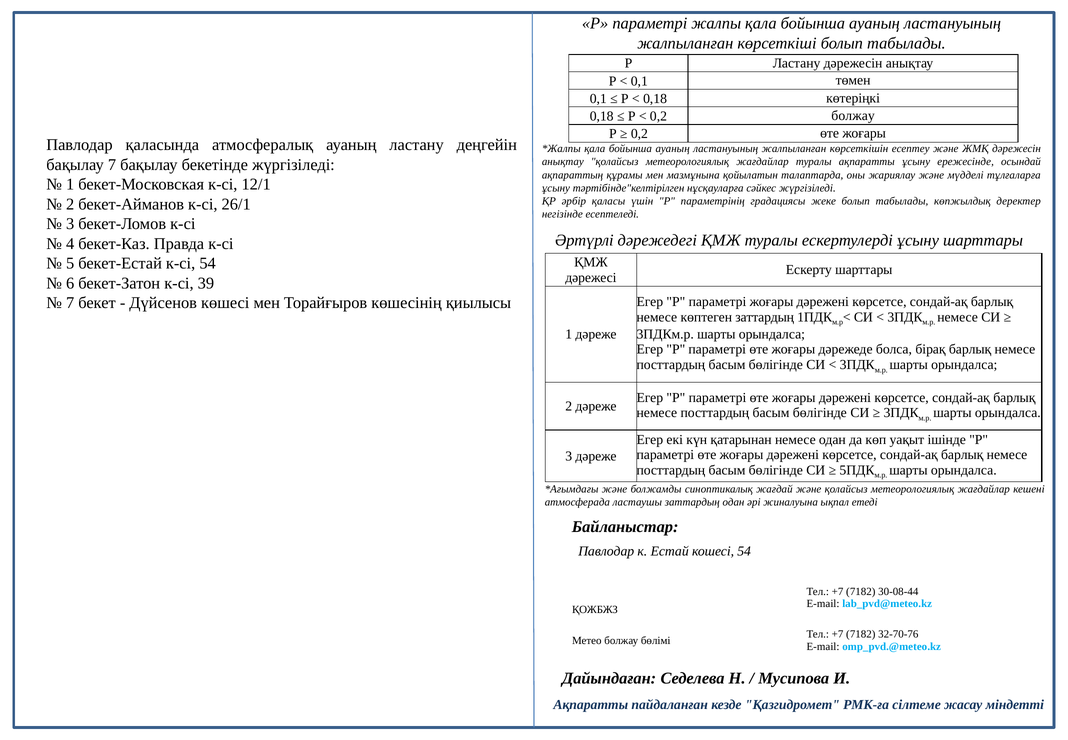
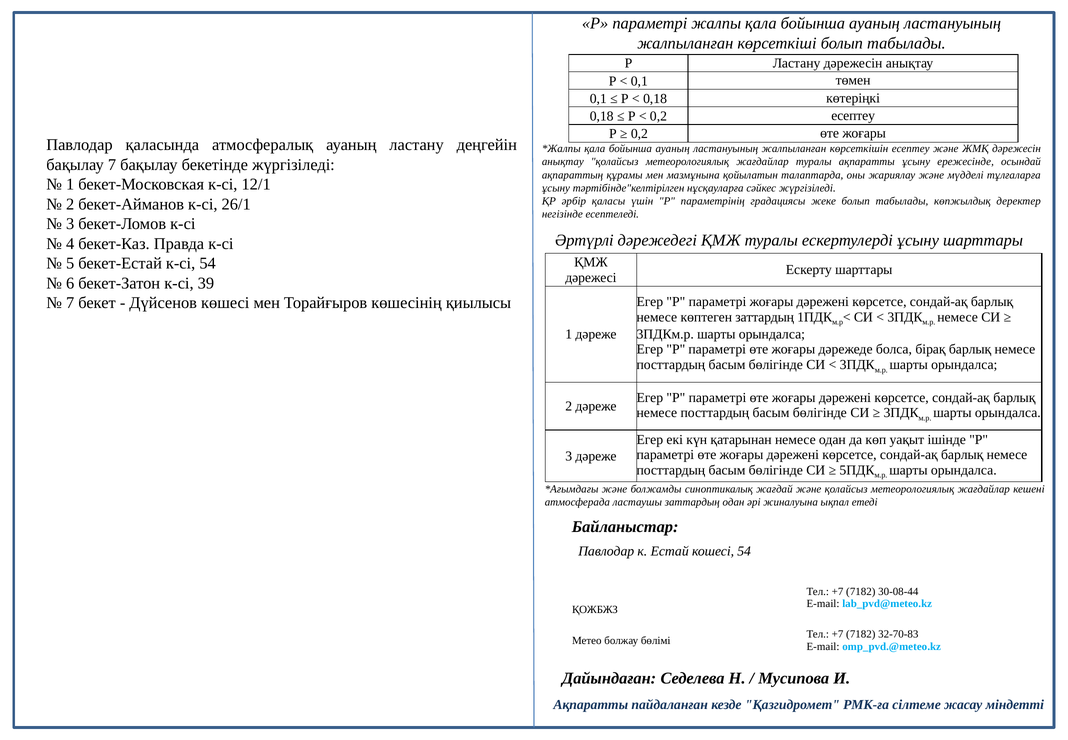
0,2 болжау: болжау -> есептеу (853, 116)
32-70-76: 32-70-76 -> 32-70-83 (898, 634)
